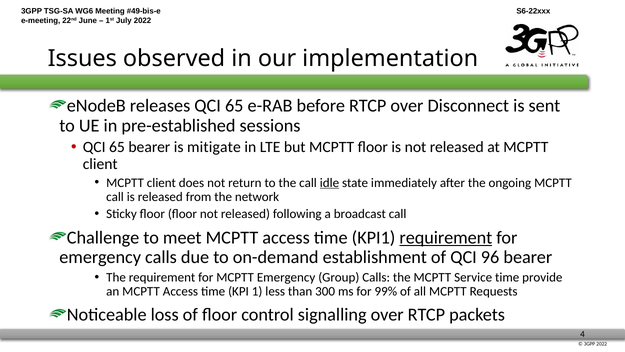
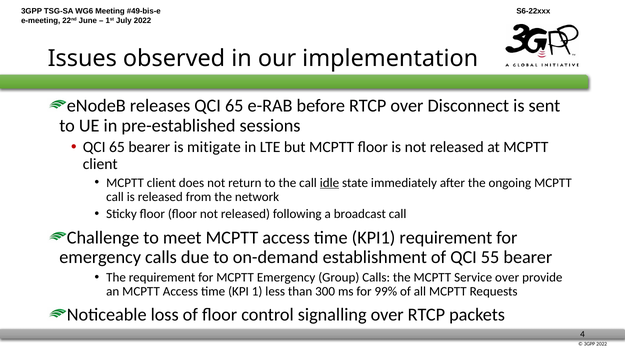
requirement underline: present -> none (446, 237)
96: 96 -> 55 (490, 257)
Service time: time -> over (507, 277)
